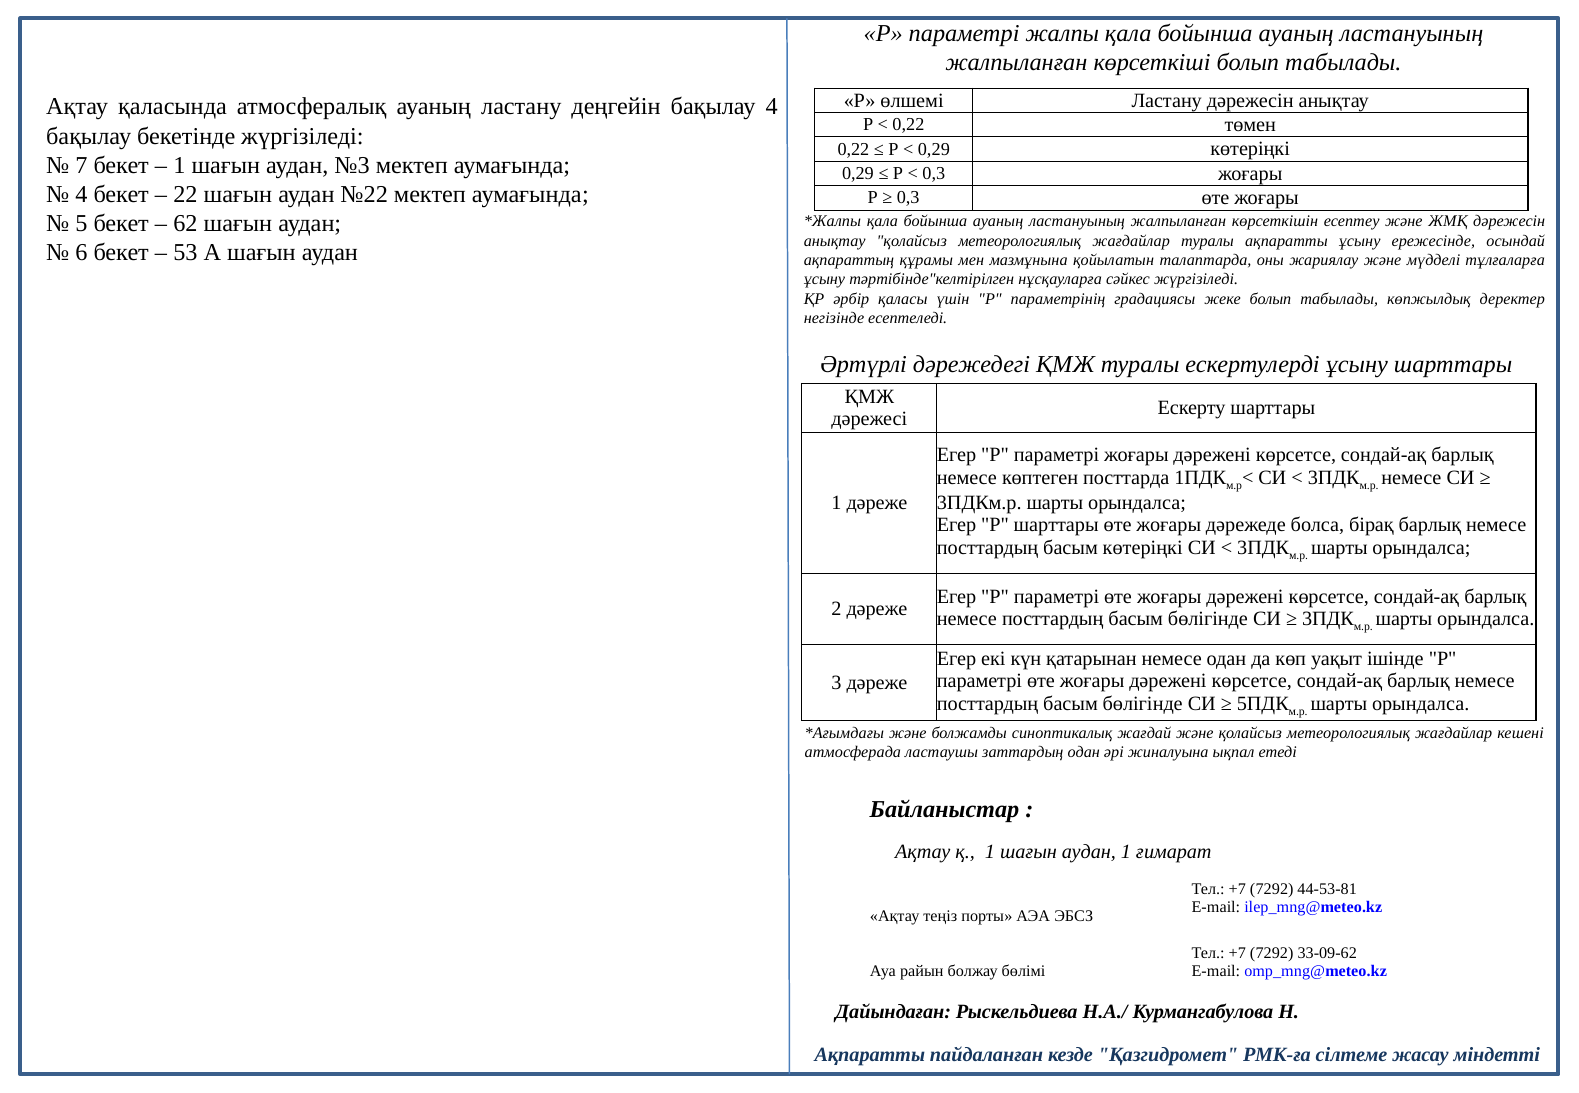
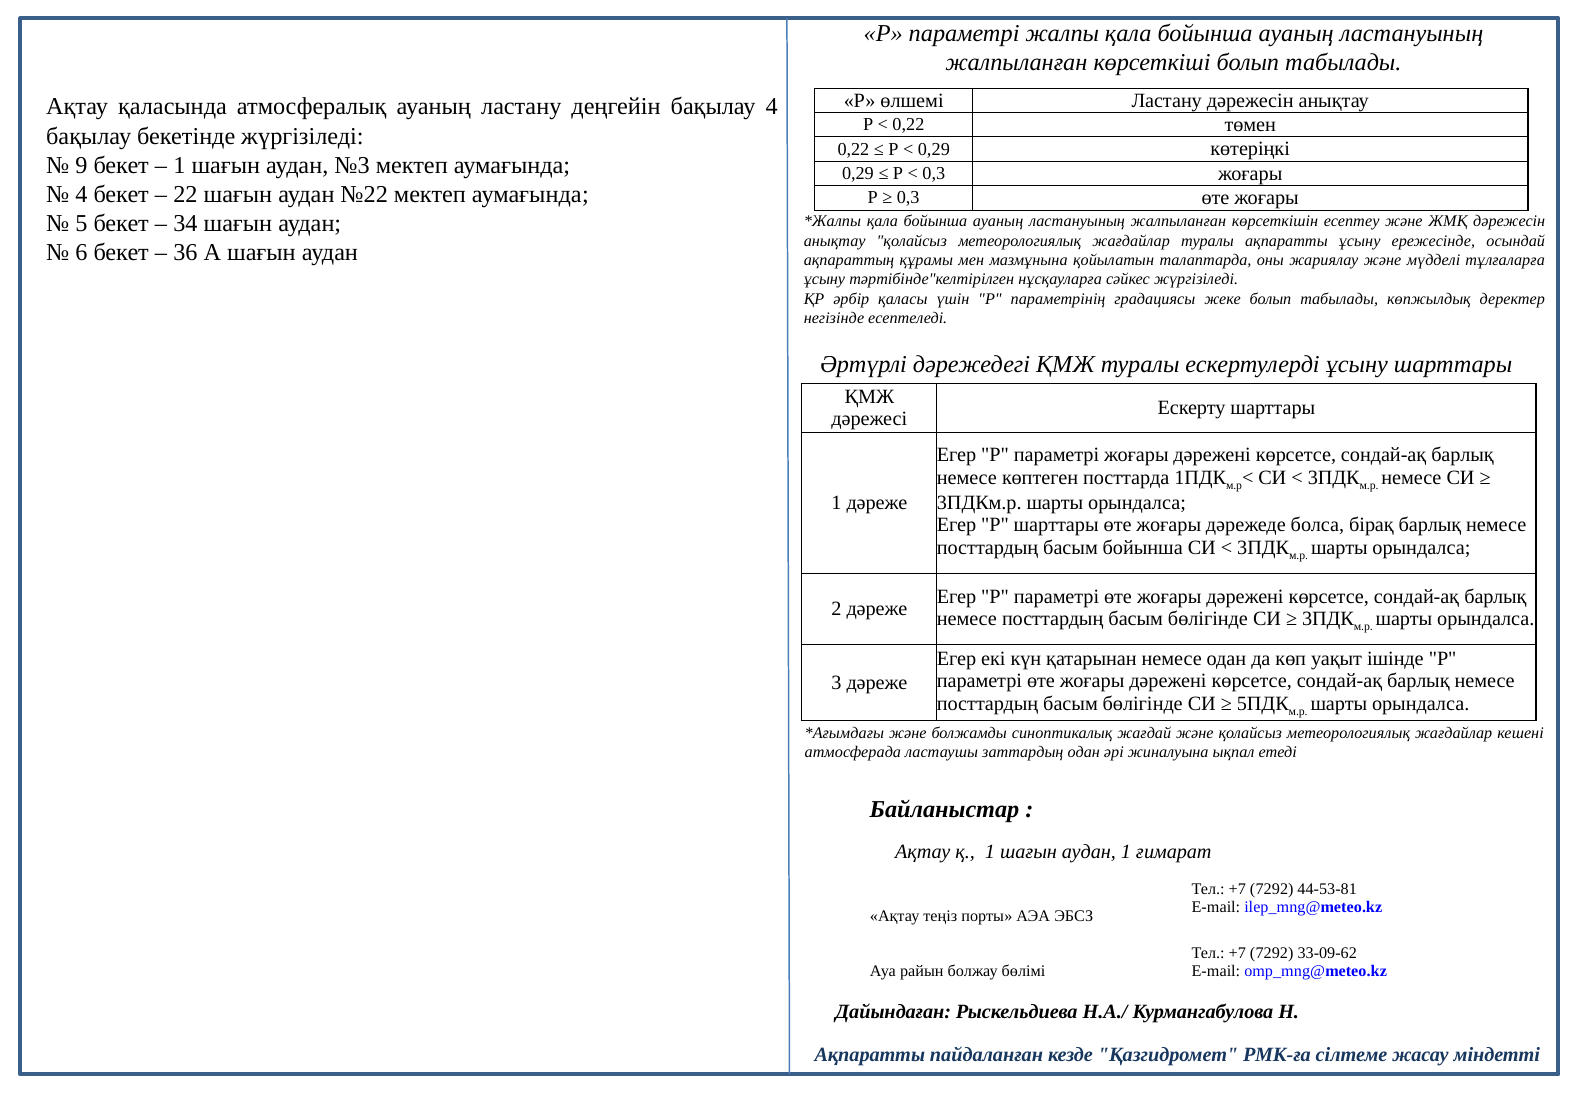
7: 7 -> 9 (81, 165)
62: 62 -> 34 (185, 223)
53: 53 -> 36 (185, 253)
басым көтеріңкі: көтеріңкі -> бойынша (1143, 548)
